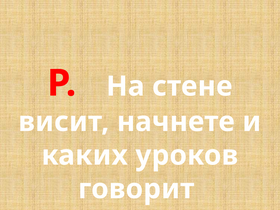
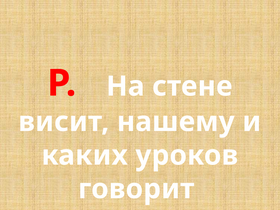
начнете: начнете -> нашему (176, 122)
